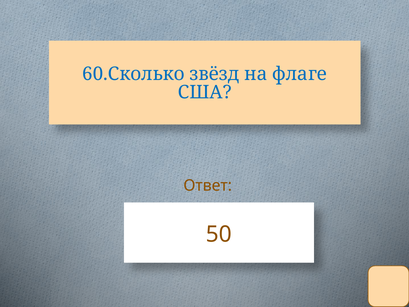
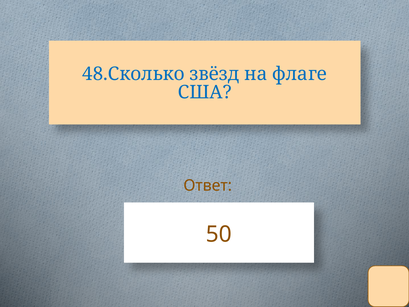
60.Сколько: 60.Сколько -> 48.Сколько (134, 74)
